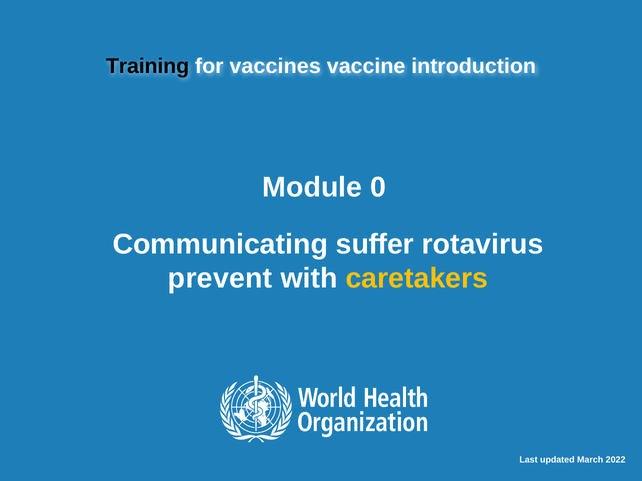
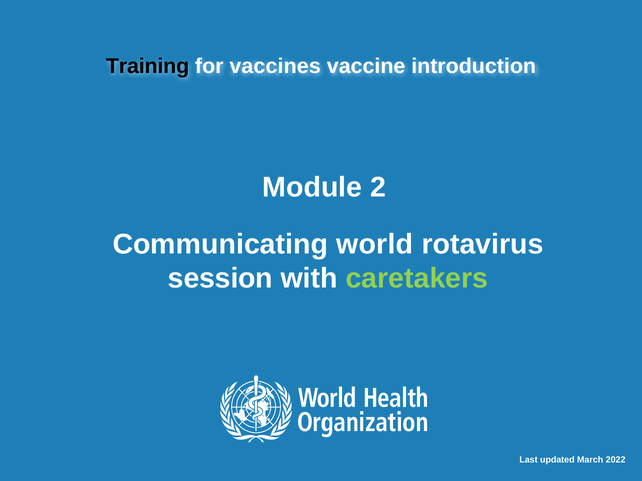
0: 0 -> 2 (378, 187)
suffer: suffer -> world (375, 245)
prevent: prevent -> session (220, 279)
caretakers colour: yellow -> light green (417, 279)
